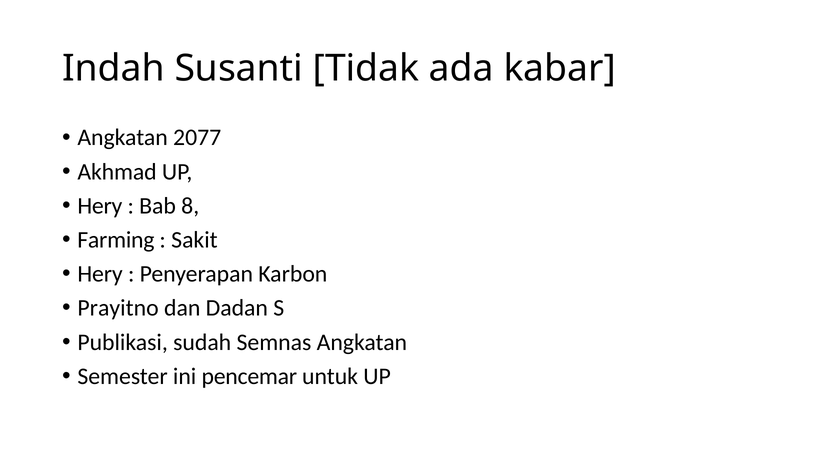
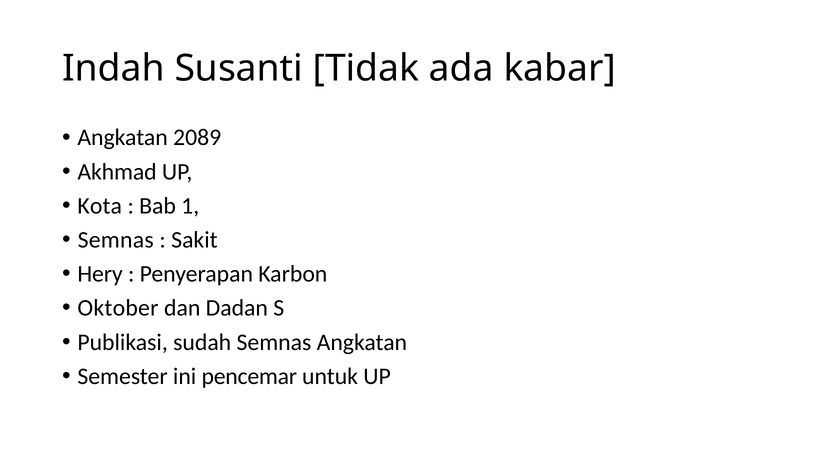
2077: 2077 -> 2089 (197, 138)
Hery: Hery -> Kota (100, 206)
8: 8 -> 1 (190, 206)
Farming: Farming -> Semnas (116, 240)
Prayitno: Prayitno -> Oktober (118, 308)
